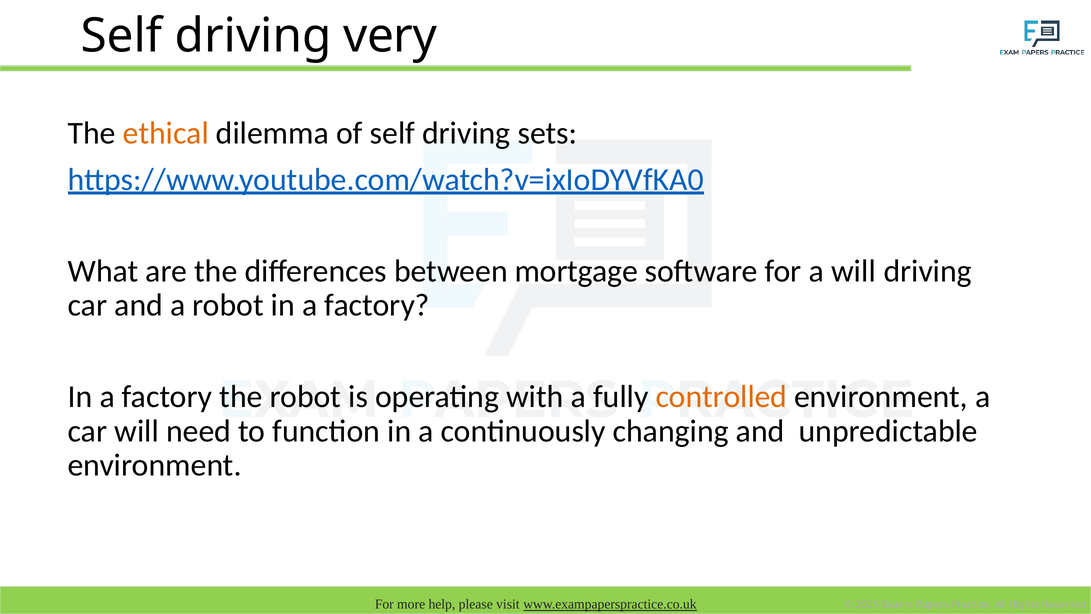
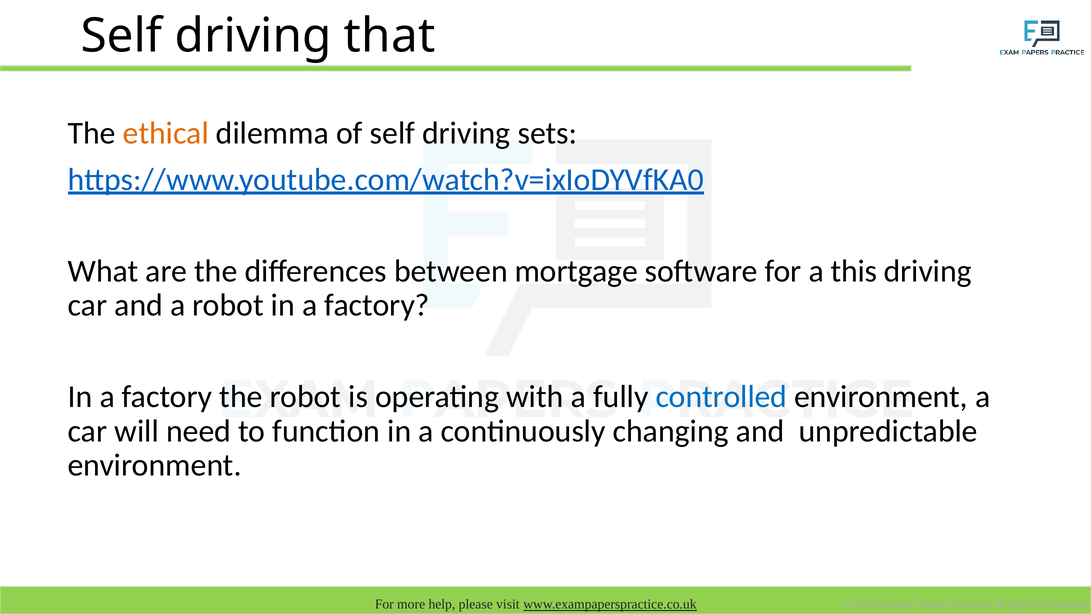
very: very -> that (390, 36)
a will: will -> this (854, 271)
controlled colour: orange -> blue (721, 396)
